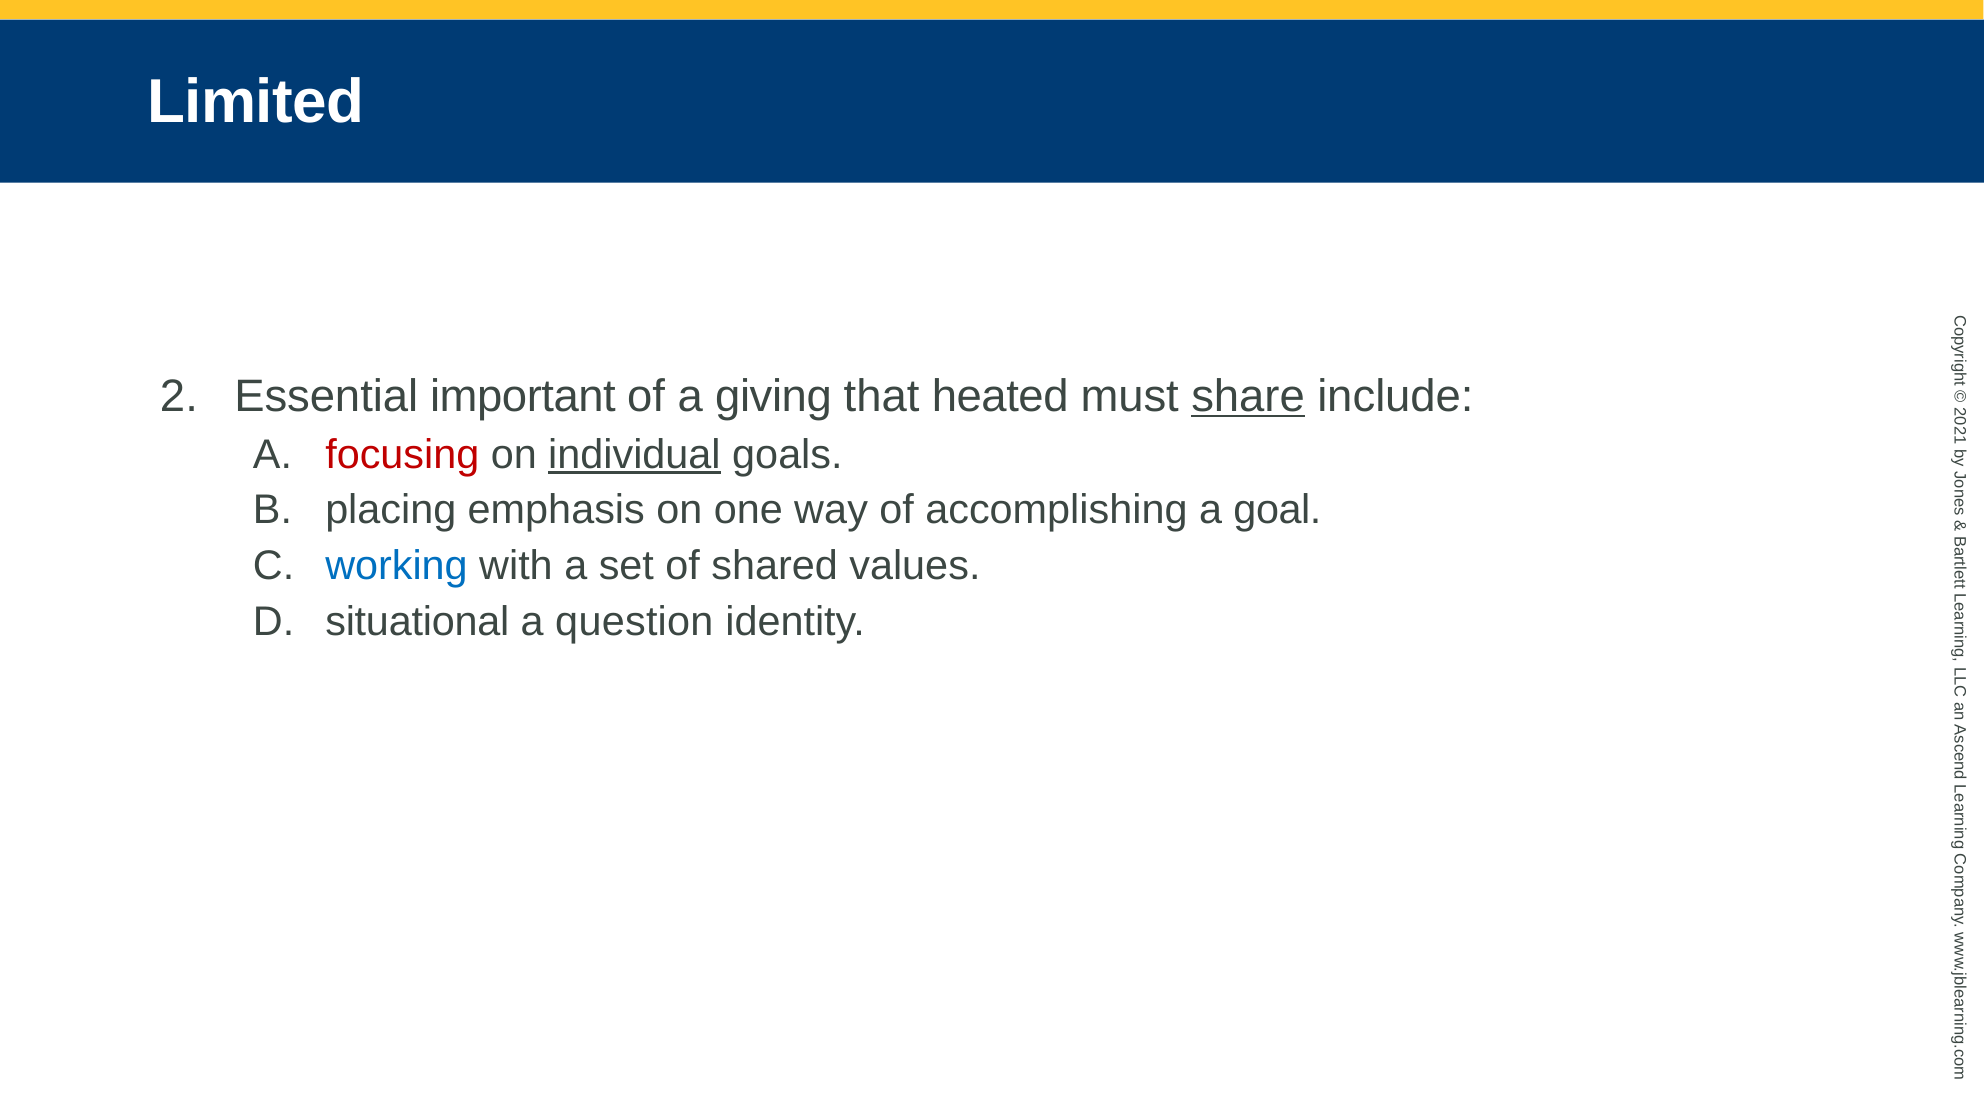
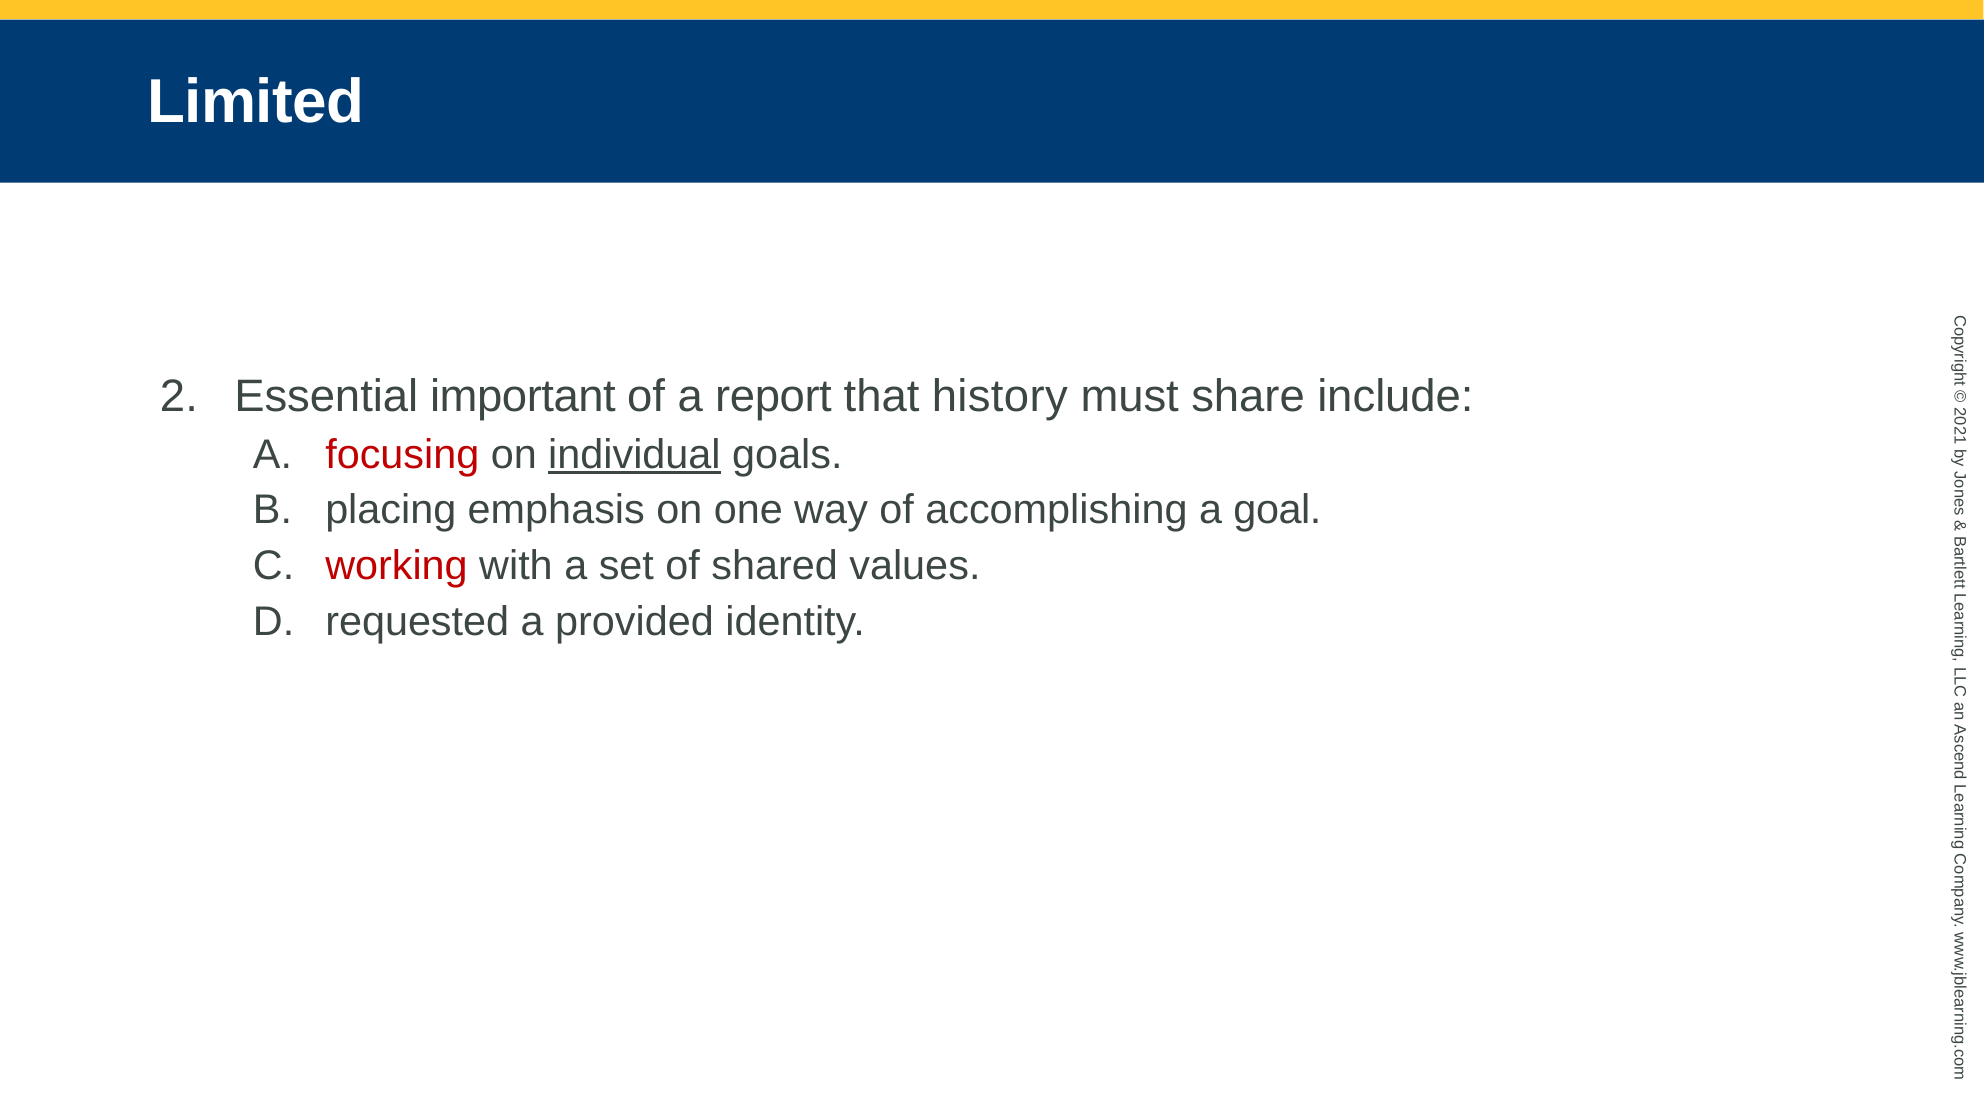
giving: giving -> report (774, 396)
heated: heated -> history (1000, 396)
share underline: present -> none (1248, 396)
working colour: blue -> red (397, 566)
situational: situational -> requested (417, 622)
question: question -> provided (634, 622)
